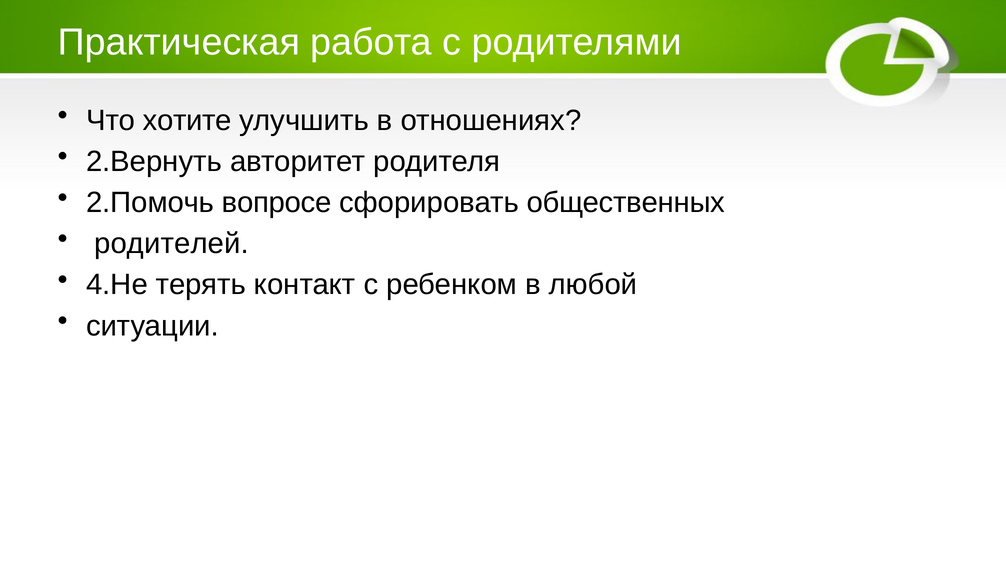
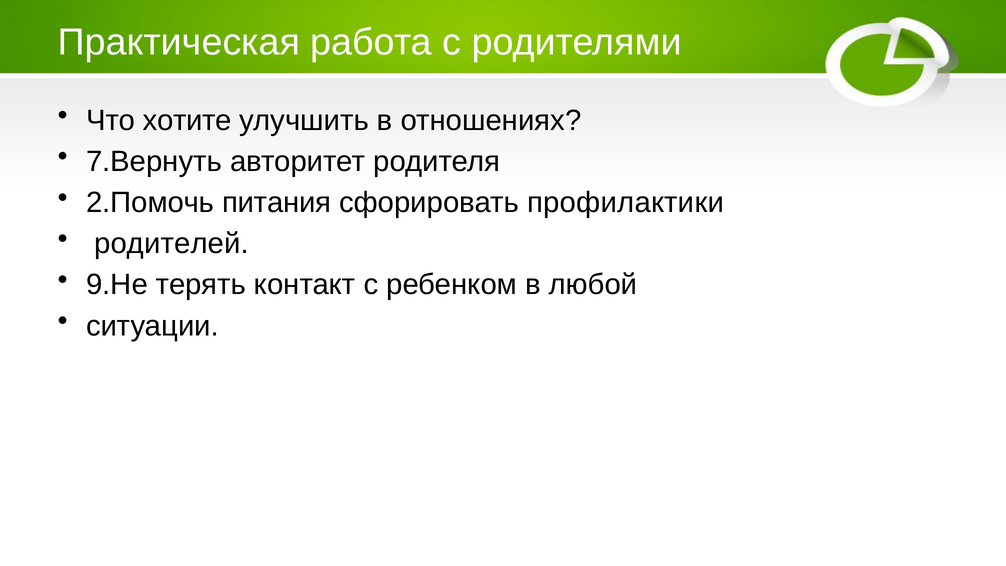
2.Вернуть: 2.Вернуть -> 7.Вернуть (154, 161)
вопросе: вопросе -> питания (277, 203)
общественных: общественных -> профилактики (626, 203)
4.Не: 4.Не -> 9.Не (117, 285)
